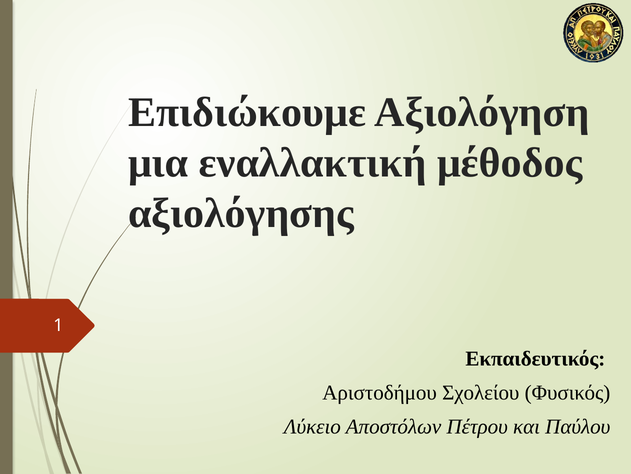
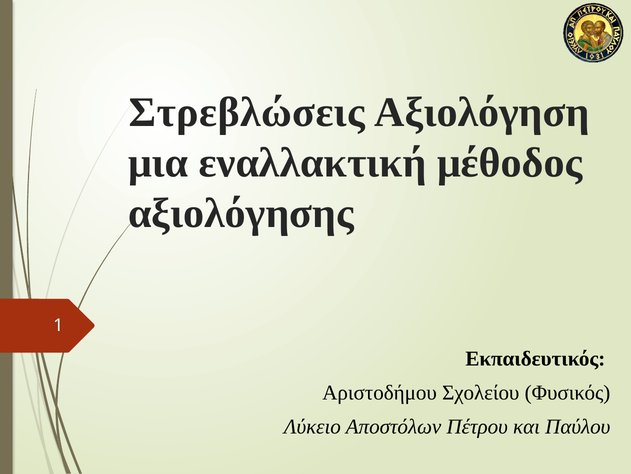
Επιδιώκουμε: Επιδιώκουμε -> Στρεβλώσεις (247, 112)
